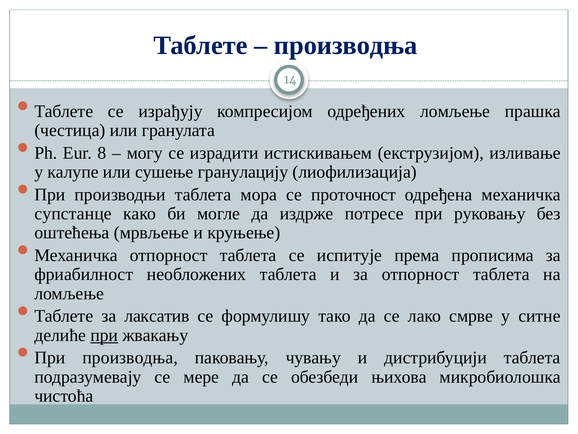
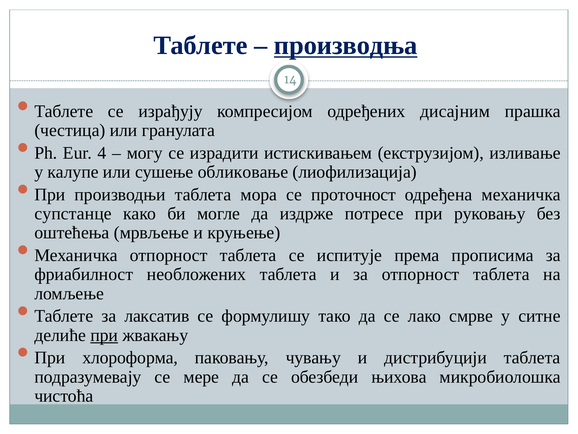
производња underline: none -> present (346, 46)
одређених ломљење: ломљење -> дисајним (455, 111)
8: 8 -> 4 (102, 153)
гранулацију: гранулацију -> обликовање (243, 172)
При производња: производња -> хлороформа (130, 357)
